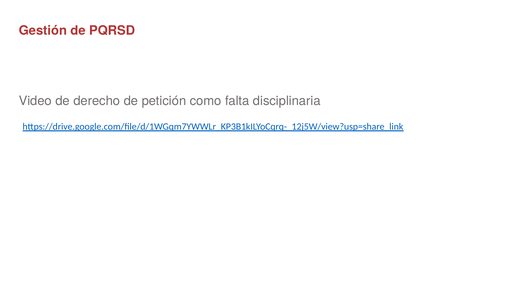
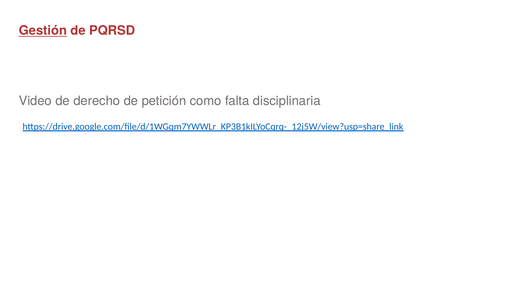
Gestión underline: none -> present (43, 31)
